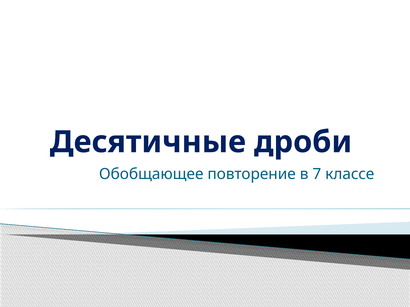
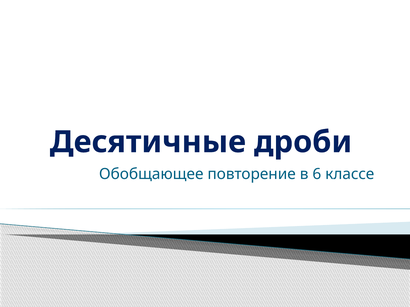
7: 7 -> 6 (317, 174)
